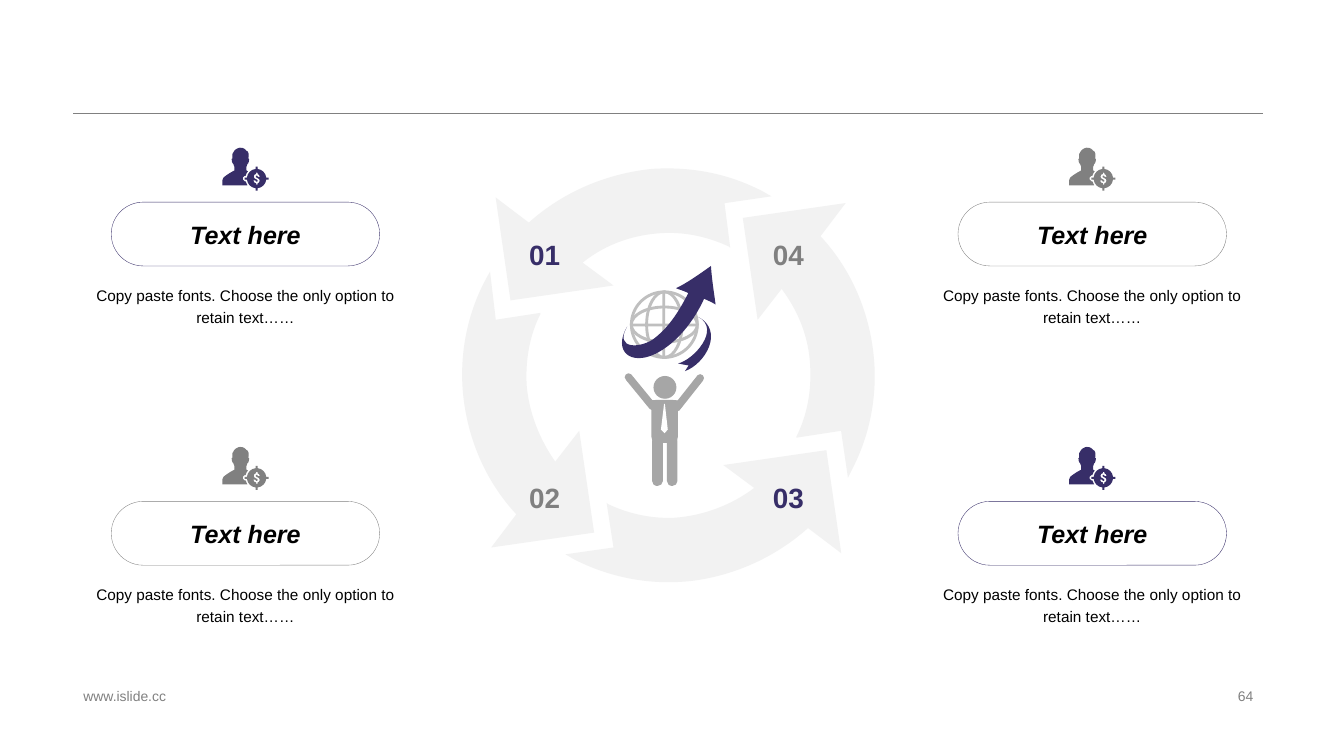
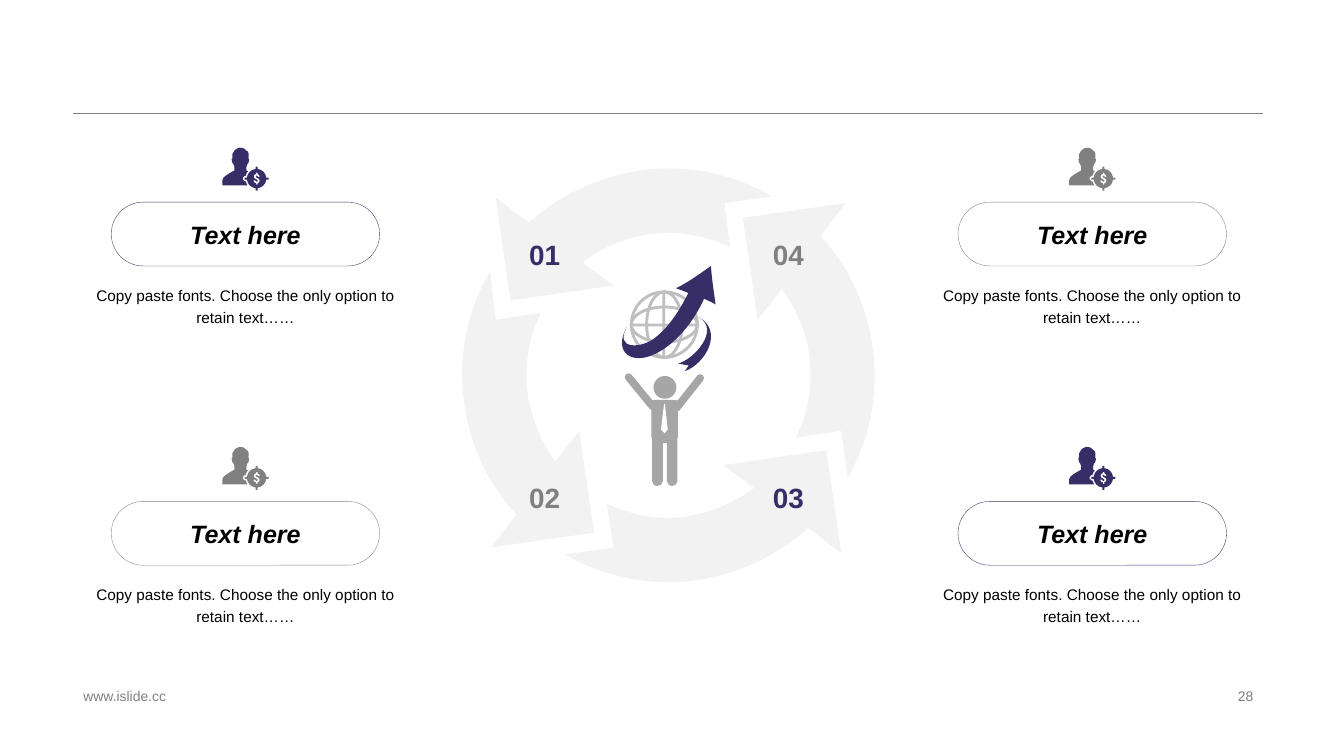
64: 64 -> 28 (1246, 697)
